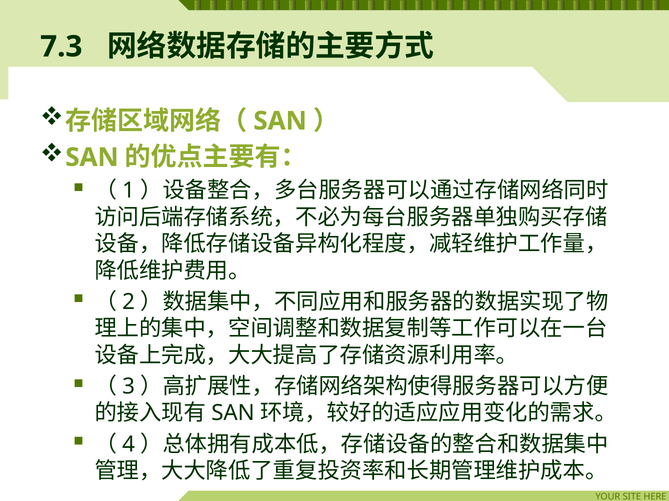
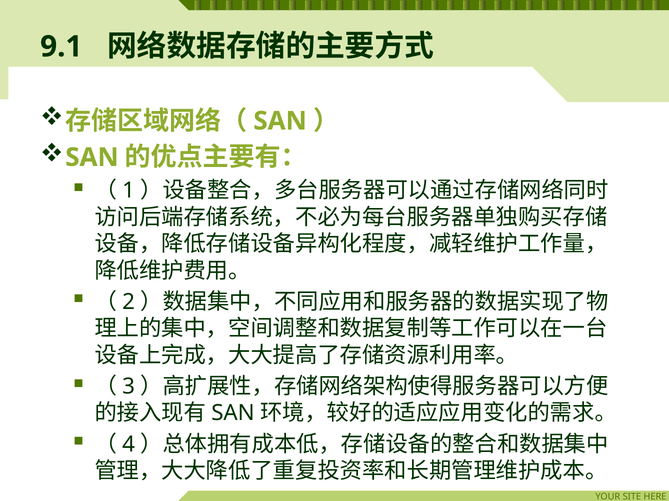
7.3: 7.3 -> 9.1 (61, 47)
